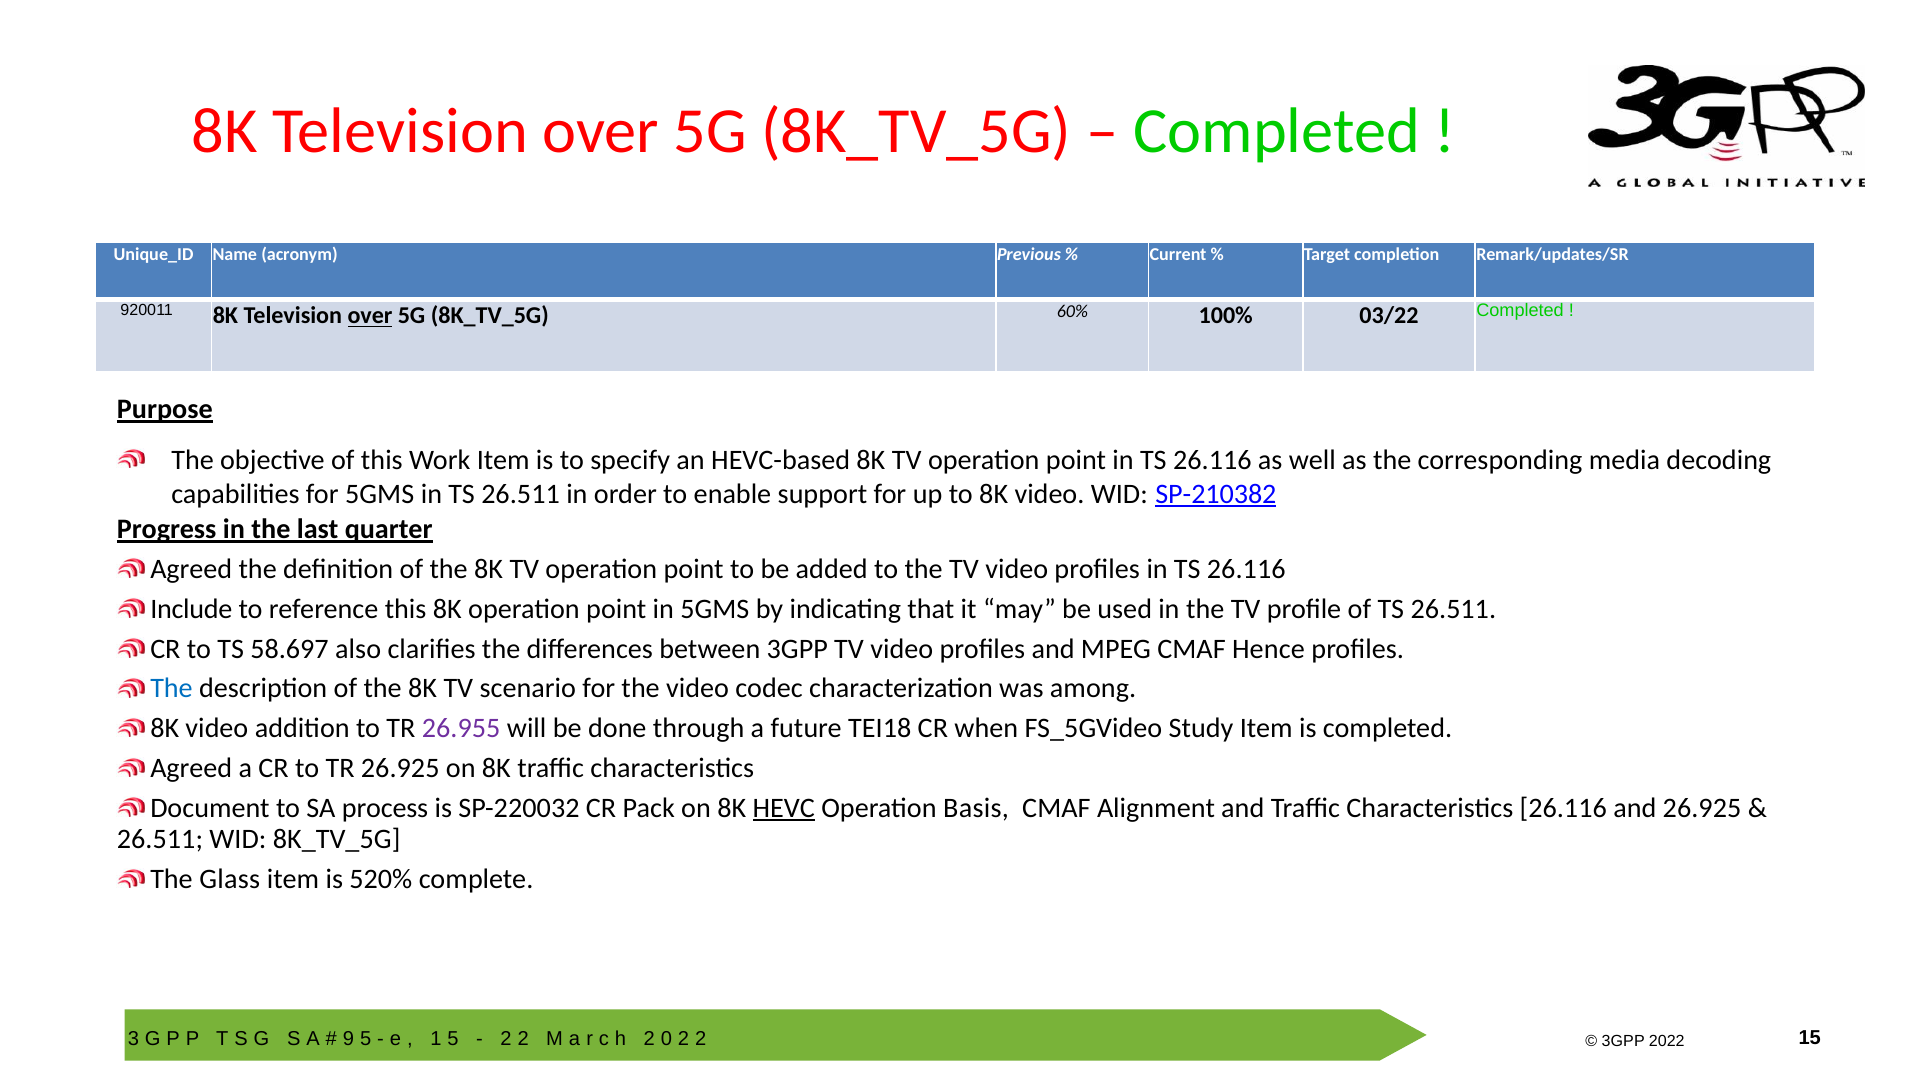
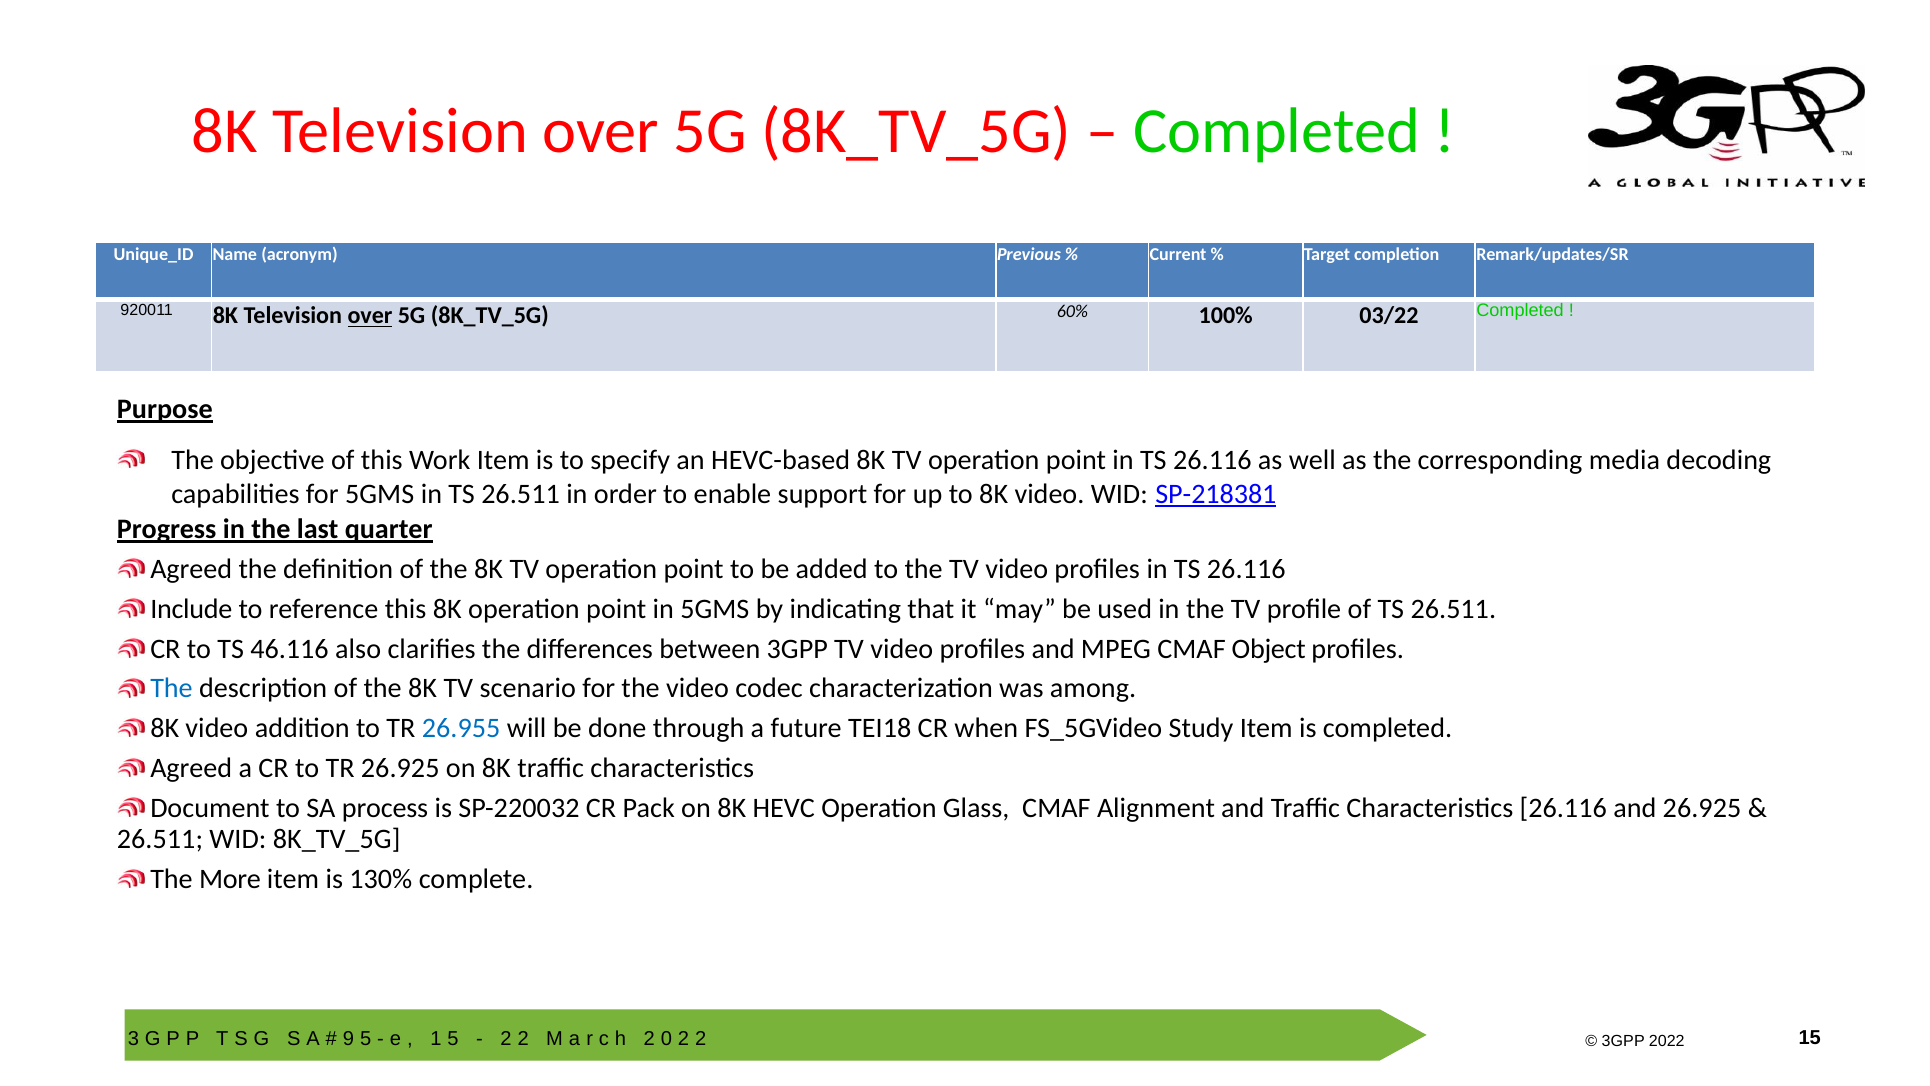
SP-210382: SP-210382 -> SP-218381 (1216, 494)
58.697: 58.697 -> 46.116 (290, 649)
Hence: Hence -> Object (1269, 649)
26.955 colour: purple -> blue (461, 728)
HEVC underline: present -> none (784, 808)
Basis: Basis -> Glass (976, 808)
Glass: Glass -> More (230, 879)
520%: 520% -> 130% (381, 879)
